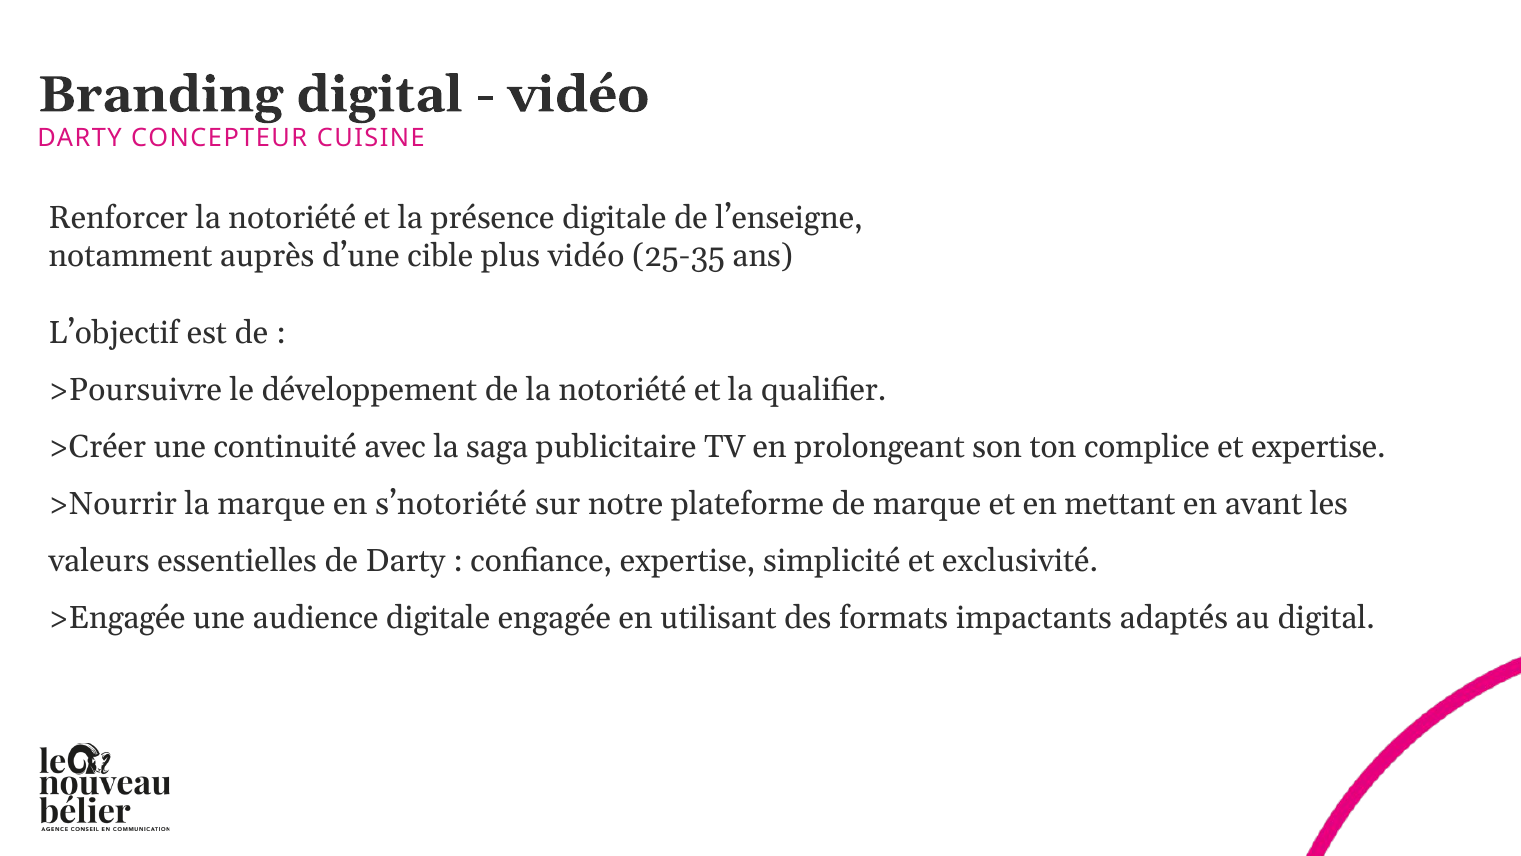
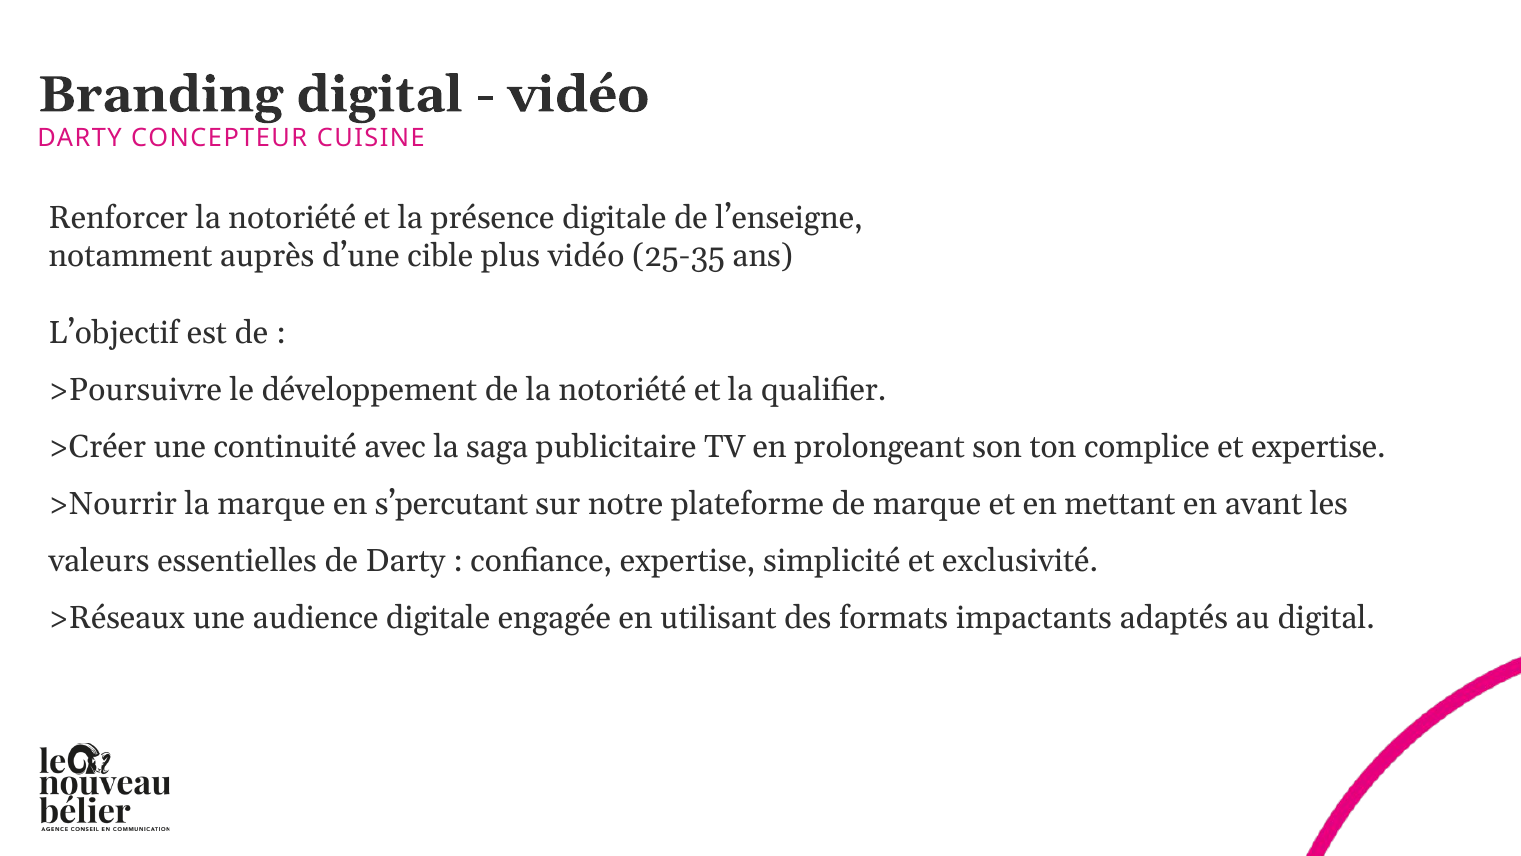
s’notoriété: s’notoriété -> s’percutant (452, 503)
>Engagée: >Engagée -> >Réseaux (117, 618)
